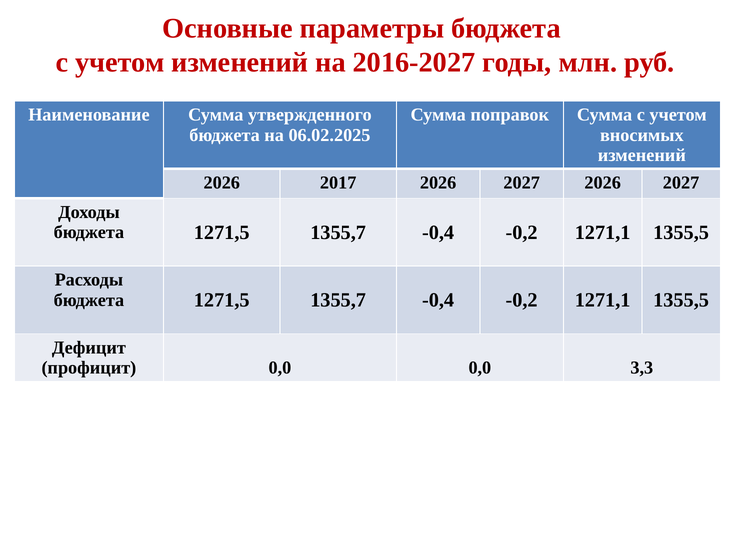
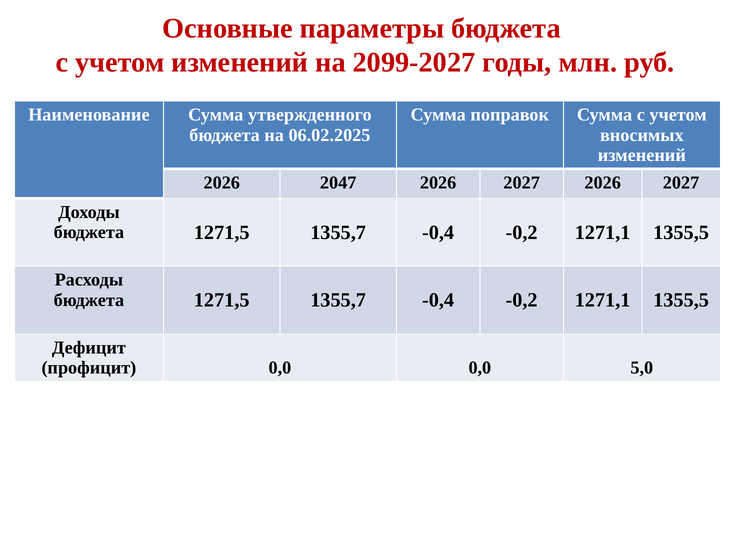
2016-2027: 2016-2027 -> 2099-2027 (414, 63)
2017: 2017 -> 2047 (338, 183)
3,3: 3,3 -> 5,0 (642, 368)
